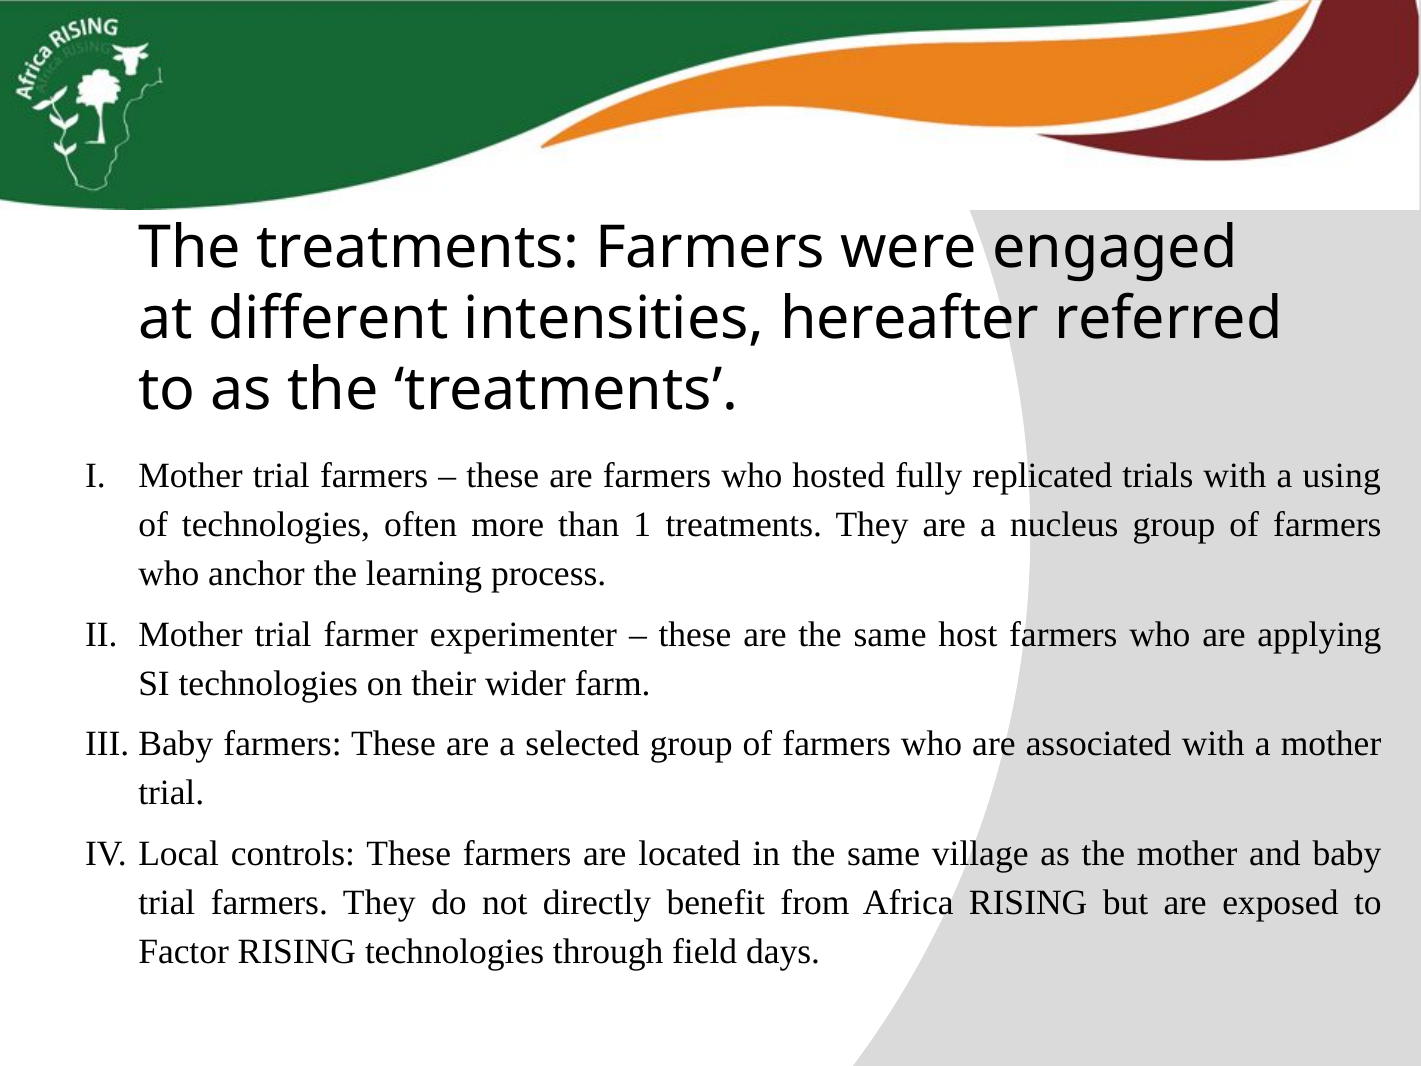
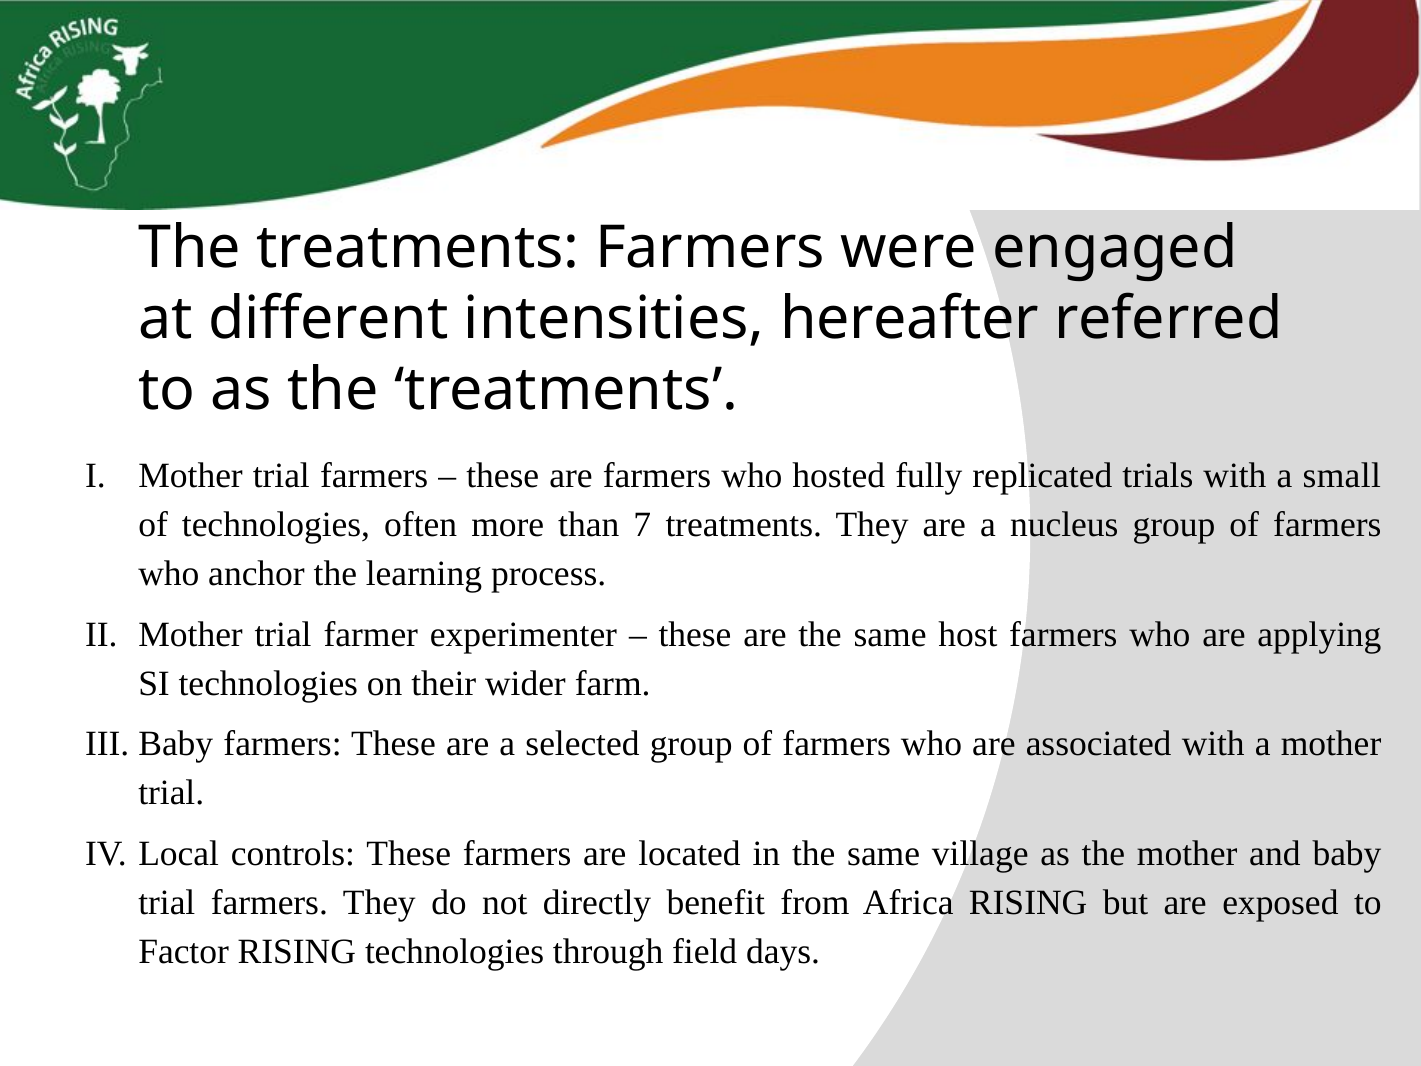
using: using -> small (1342, 475)
1: 1 -> 7 (642, 524)
